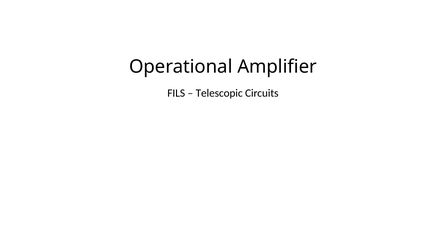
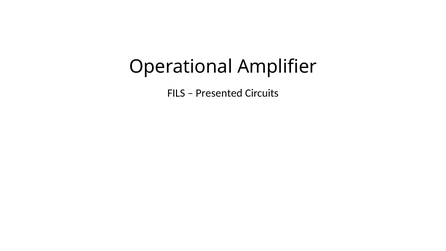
Telescopic: Telescopic -> Presented (219, 93)
